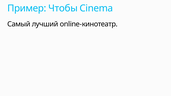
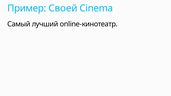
Чтобы: Чтобы -> Своей (63, 8)
